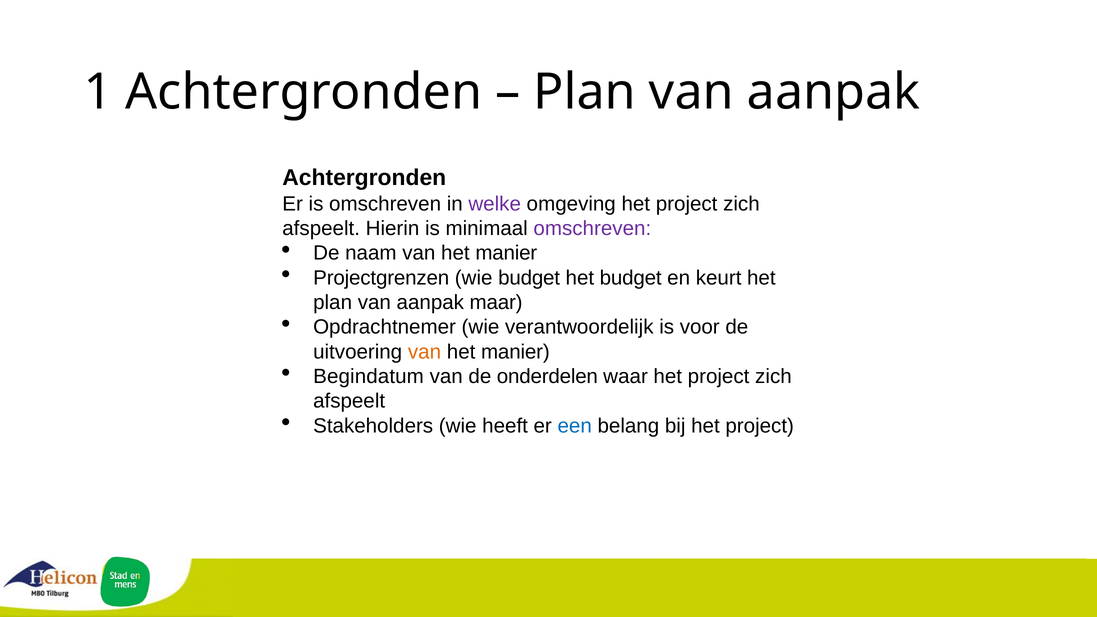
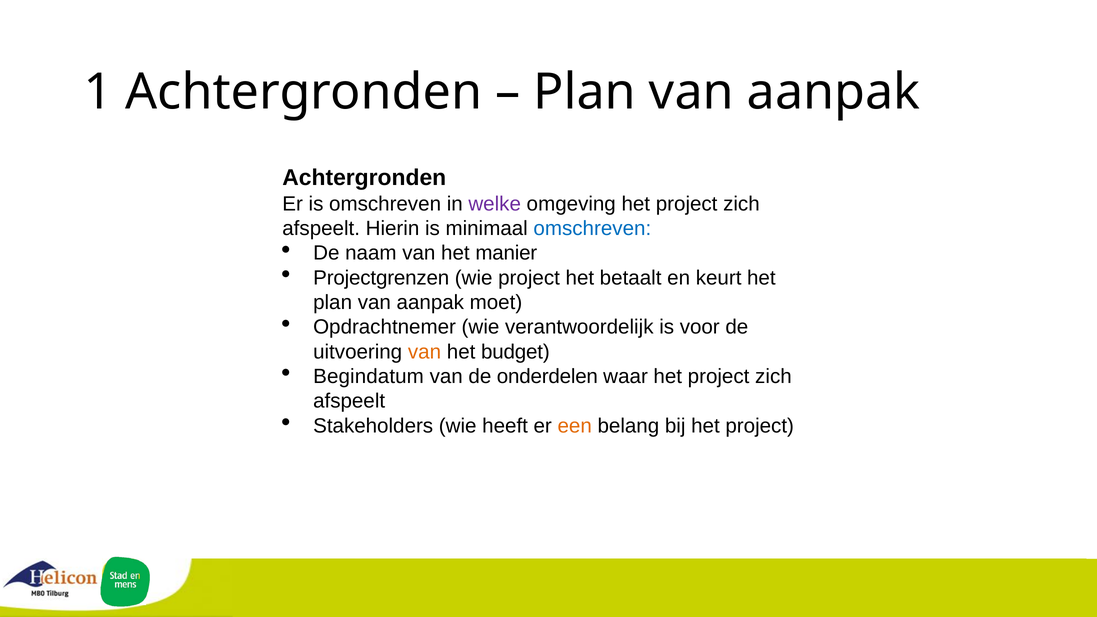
omschreven colour: purple -> blue (592, 228)
wie budget: budget -> project (529, 278)
het budget: budget -> betaalt (631, 278)
maar: maar -> moet (496, 303)
manier: manier -> budget (515, 352)
een colour: blue -> orange (575, 426)
